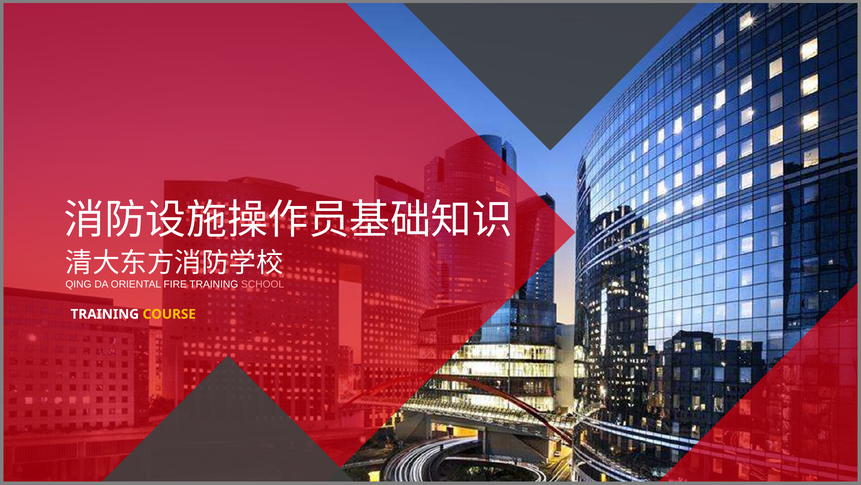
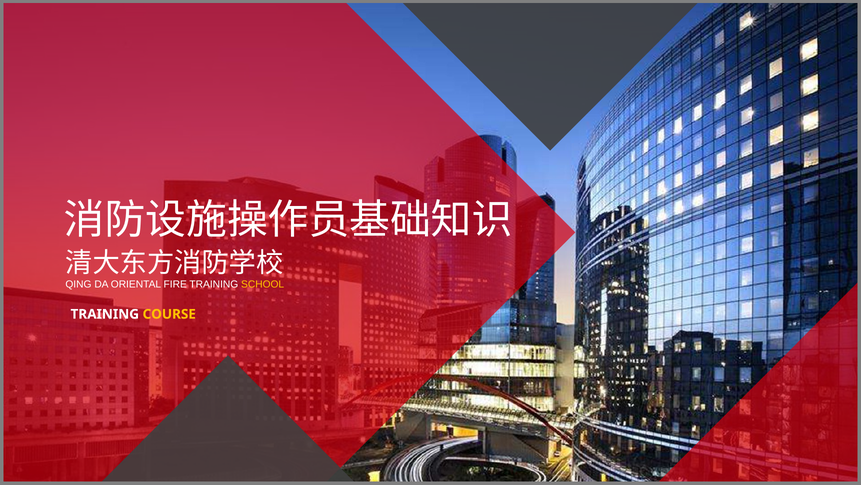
SCHOOL colour: pink -> yellow (263, 284)
